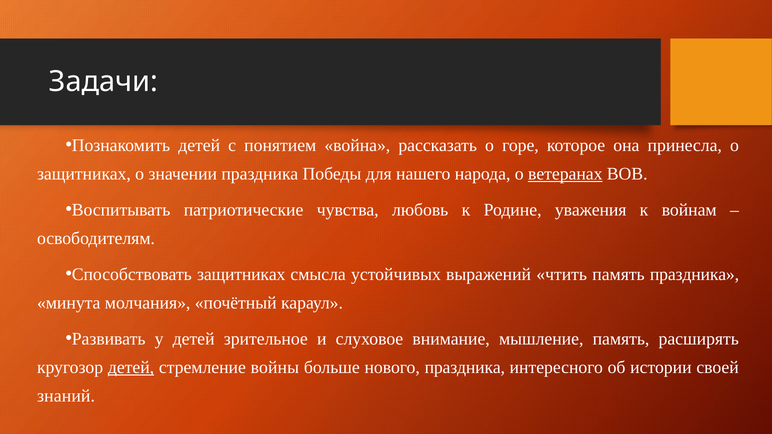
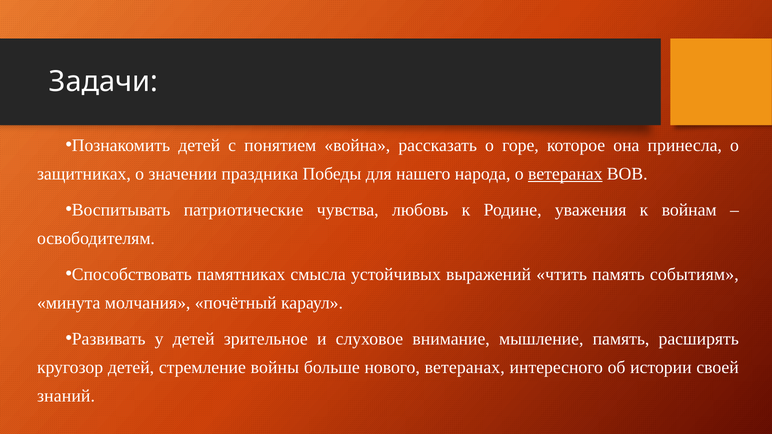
Способствовать защитниках: защитниках -> памятниках (241, 274)
память праздника: праздника -> событиям (694, 274)
детей underline: present -> none (131, 368)
нового праздника: праздника -> ветеранах (465, 368)
